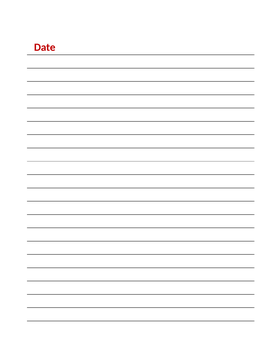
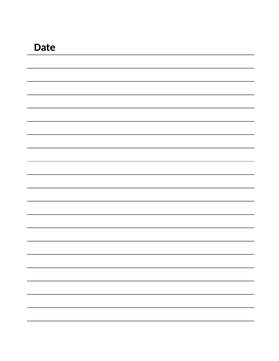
Date colour: red -> black (45, 47)
